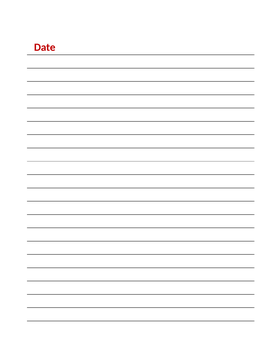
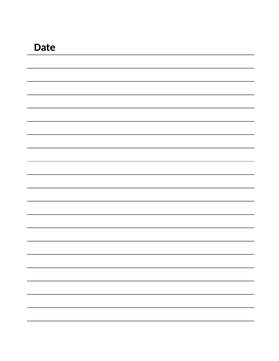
Date colour: red -> black (45, 47)
